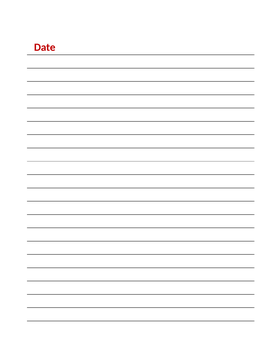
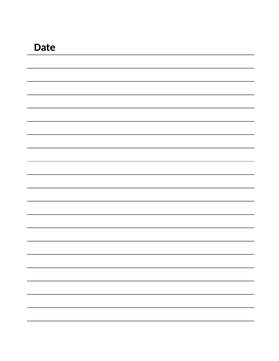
Date colour: red -> black (45, 47)
